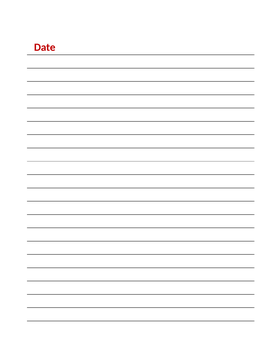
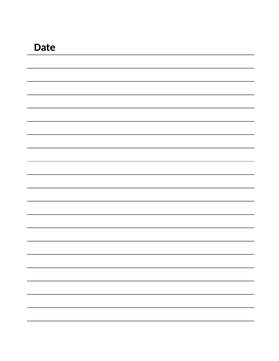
Date colour: red -> black (45, 47)
